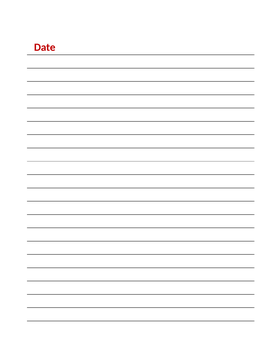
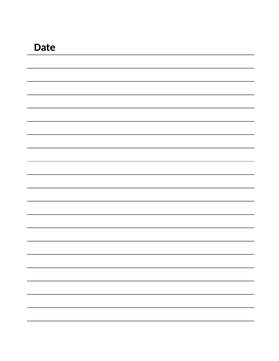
Date colour: red -> black (45, 47)
